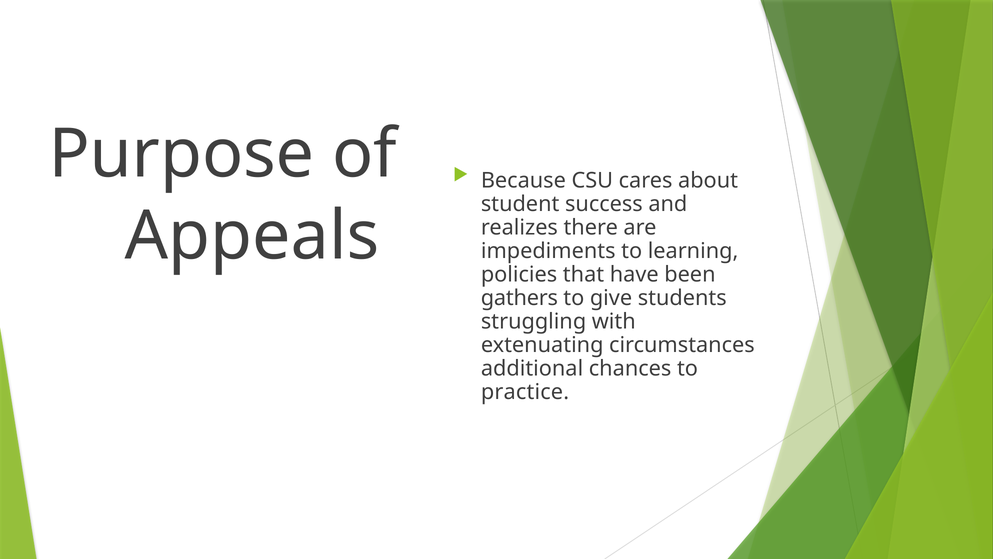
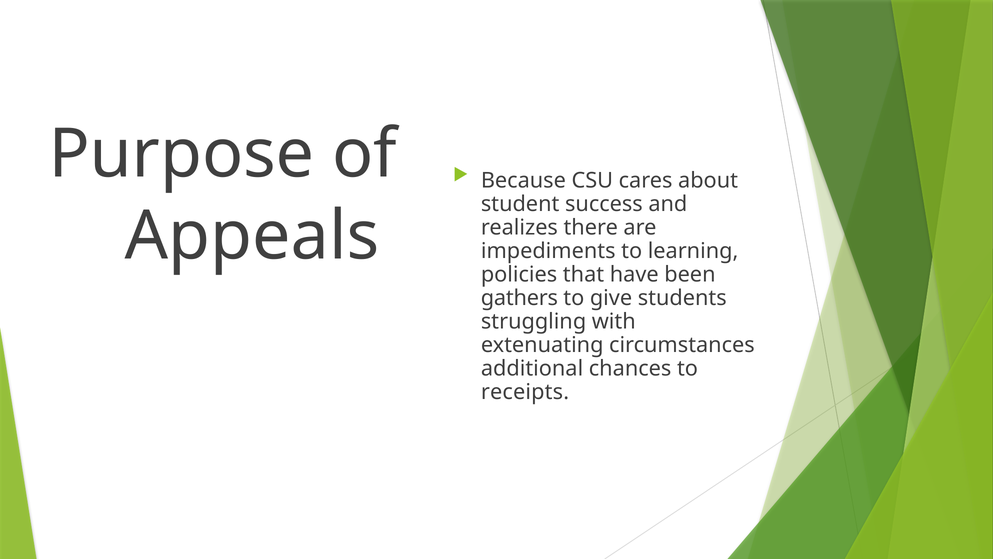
practice: practice -> receipts (525, 392)
